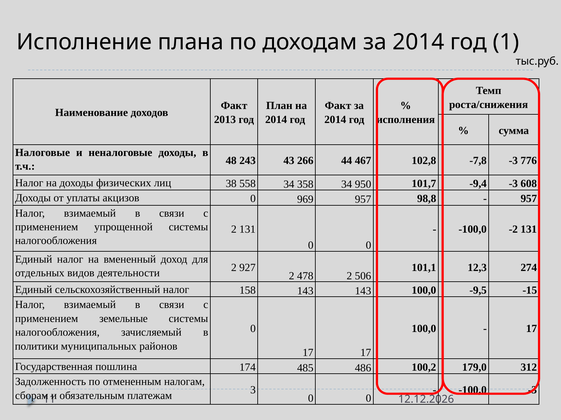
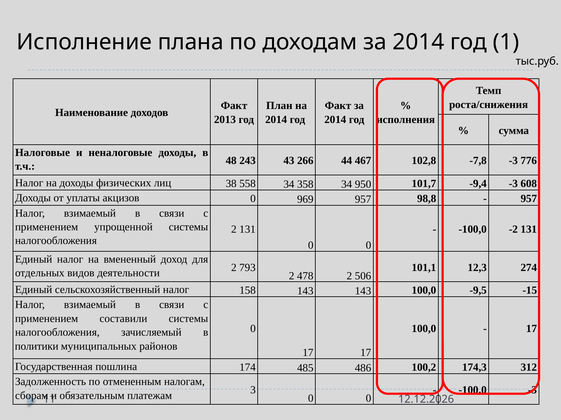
927: 927 -> 793 (247, 268)
земельные: земельные -> составили (123, 319)
179,0: 179,0 -> 174,3 (474, 368)
